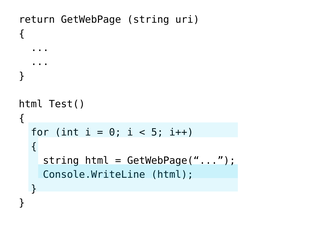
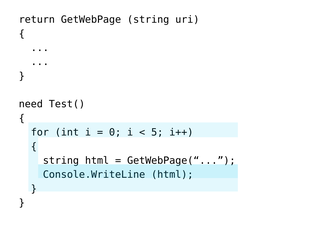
html: html -> need (31, 104)
